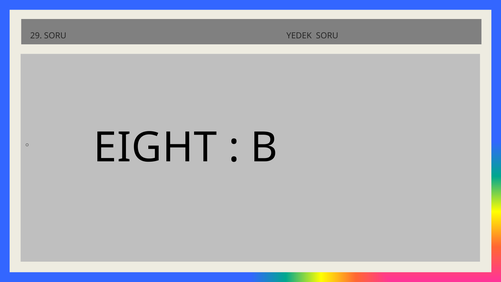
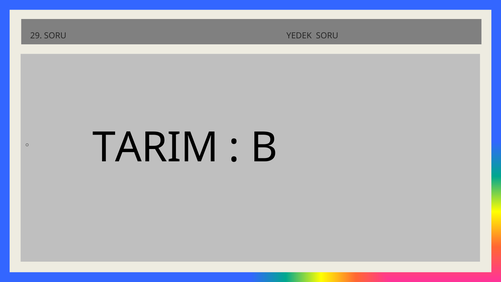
EIGHT: EIGHT -> TARIM (156, 148)
